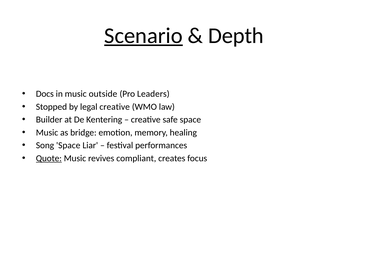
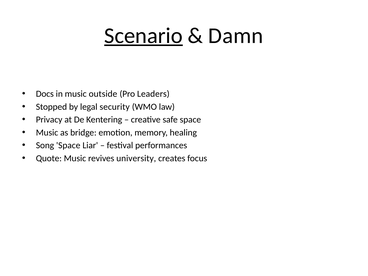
Depth: Depth -> Damn (236, 36)
legal creative: creative -> security (115, 107)
Builder: Builder -> Privacy (49, 120)
Quote underline: present -> none (49, 158)
compliant: compliant -> university (136, 158)
